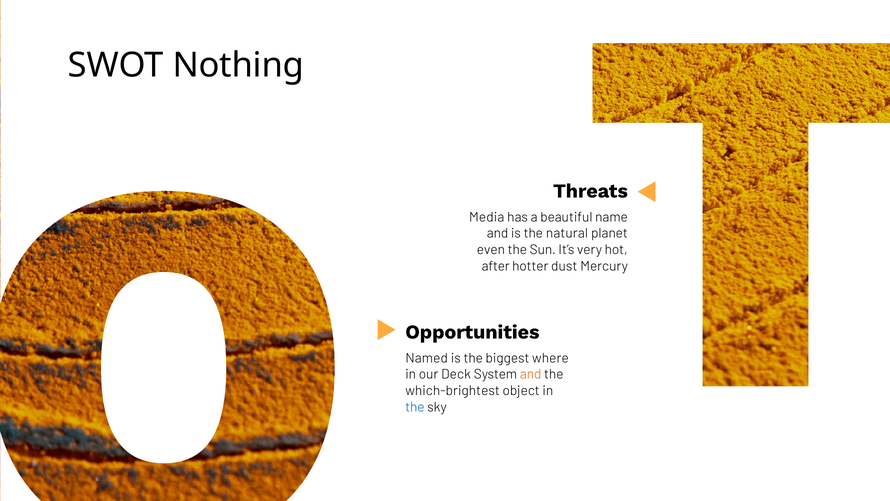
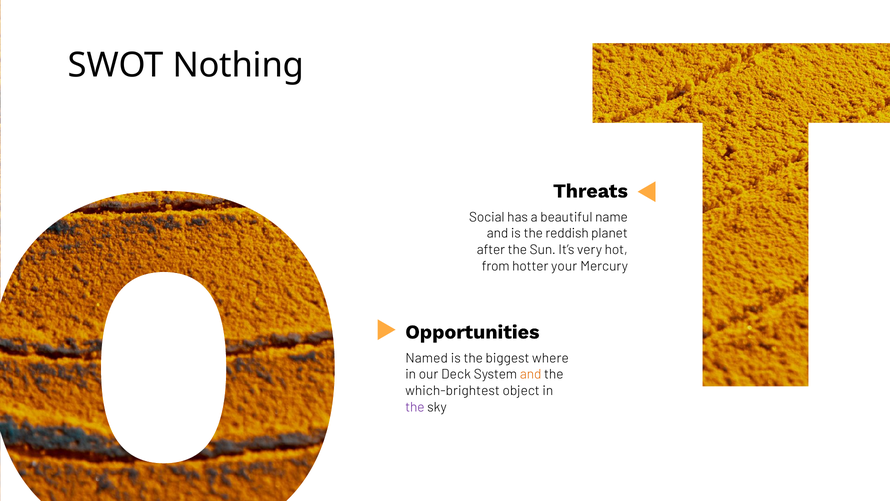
Media: Media -> Social (487, 217)
natural: natural -> reddish (567, 233)
even: even -> after (491, 250)
after: after -> from (496, 266)
dust: dust -> your (564, 266)
the colour: blue -> purple (415, 407)
